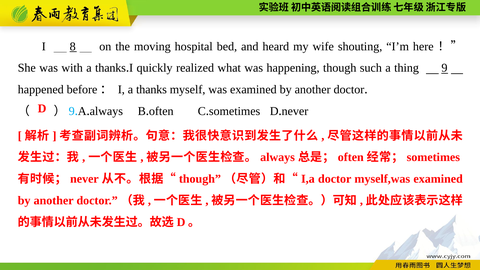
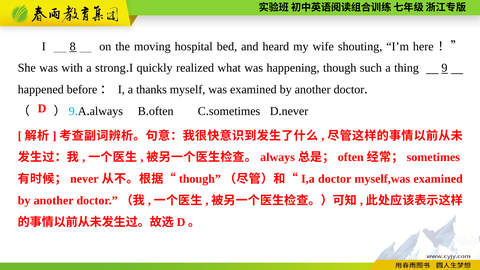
with a thanks: thanks -> strong (110, 68)
